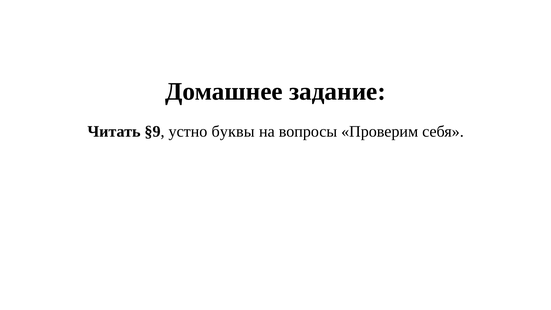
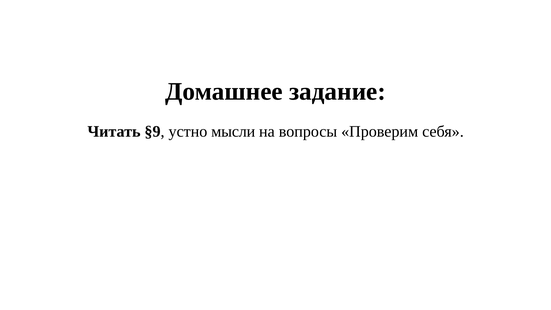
буквы: буквы -> мысли (233, 131)
